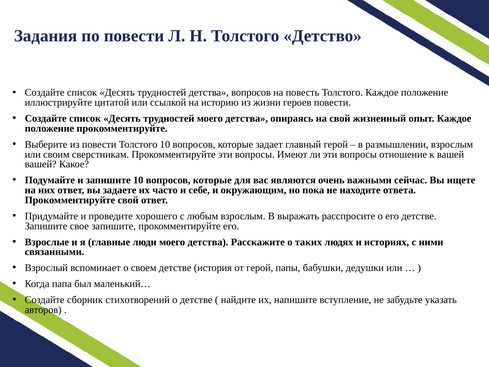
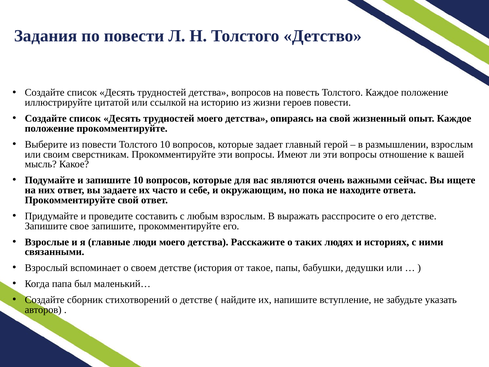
вашей: вашей -> мысль (41, 164)
хорошего: хорошего -> составить (156, 216)
от герой: герой -> такое (260, 268)
